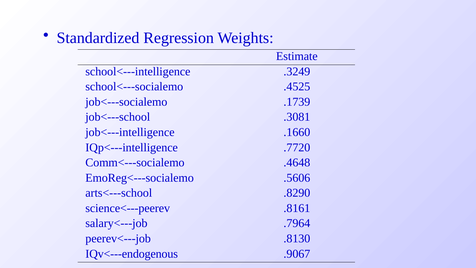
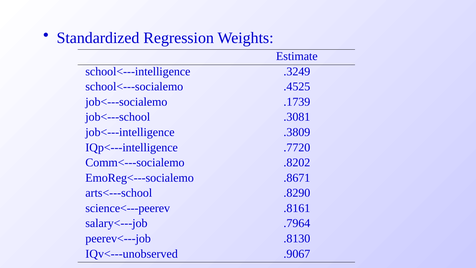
.1660: .1660 -> .3809 (297, 132)
.4648: .4648 -> .8202 (297, 162)
.5606: .5606 -> .8671 (297, 178)
IQv<---endogenous: IQv<---endogenous -> IQv<---unobserved (132, 254)
